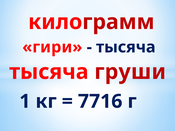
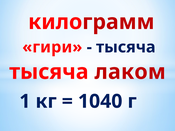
груши: груши -> лаком (130, 72)
7716: 7716 -> 1040 (100, 102)
